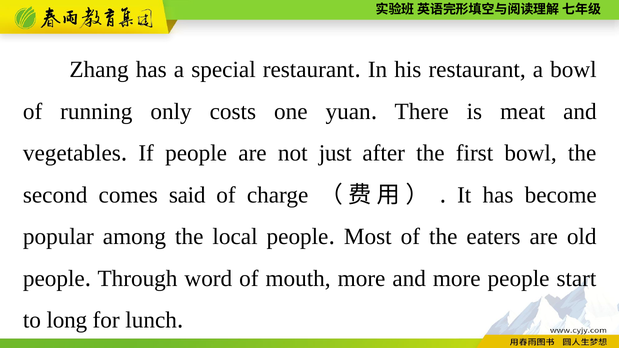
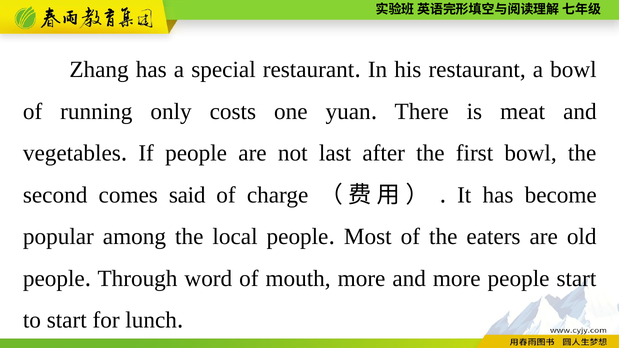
just: just -> last (335, 153)
to long: long -> start (67, 320)
